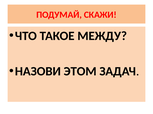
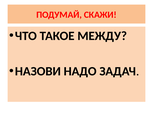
ЭТОМ: ЭТОМ -> НАДО (80, 72)
